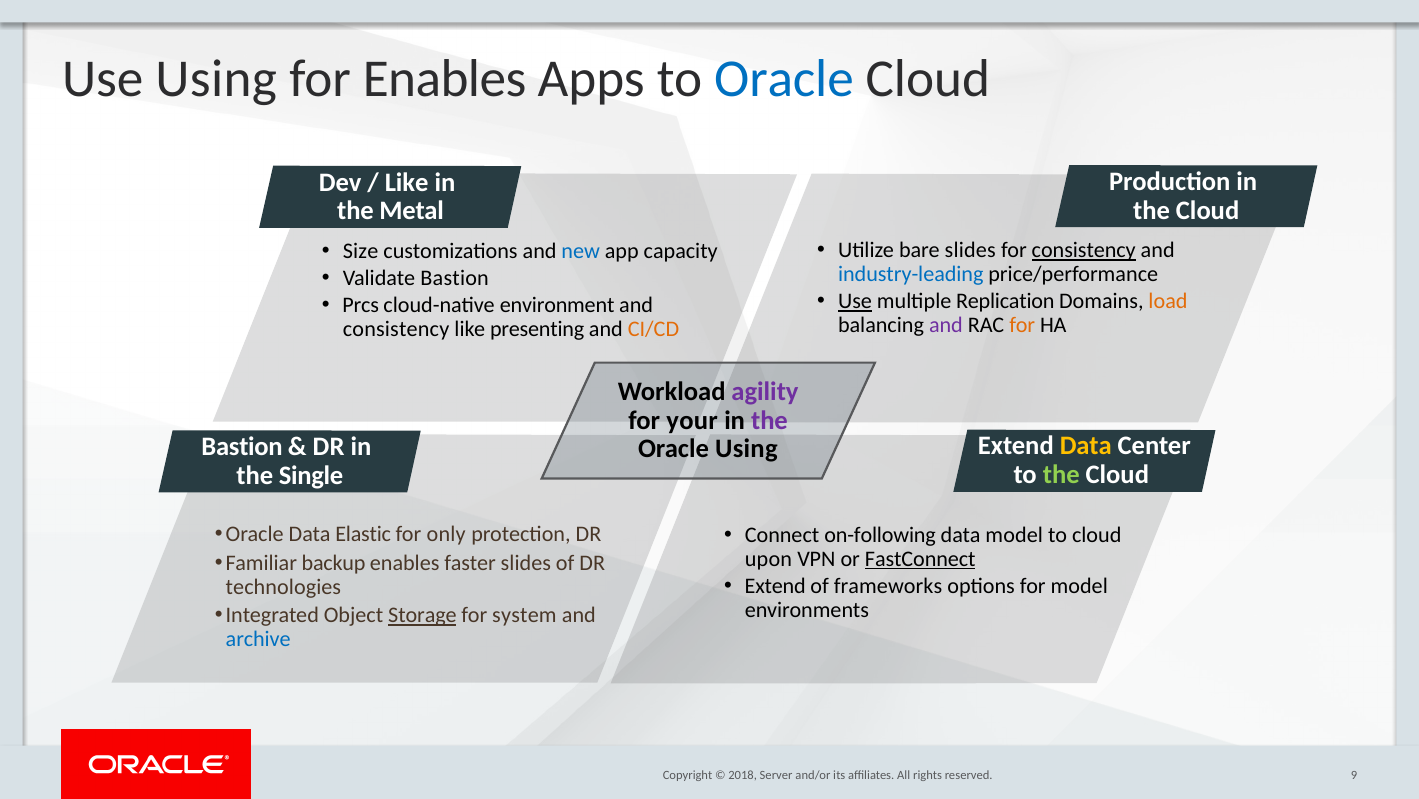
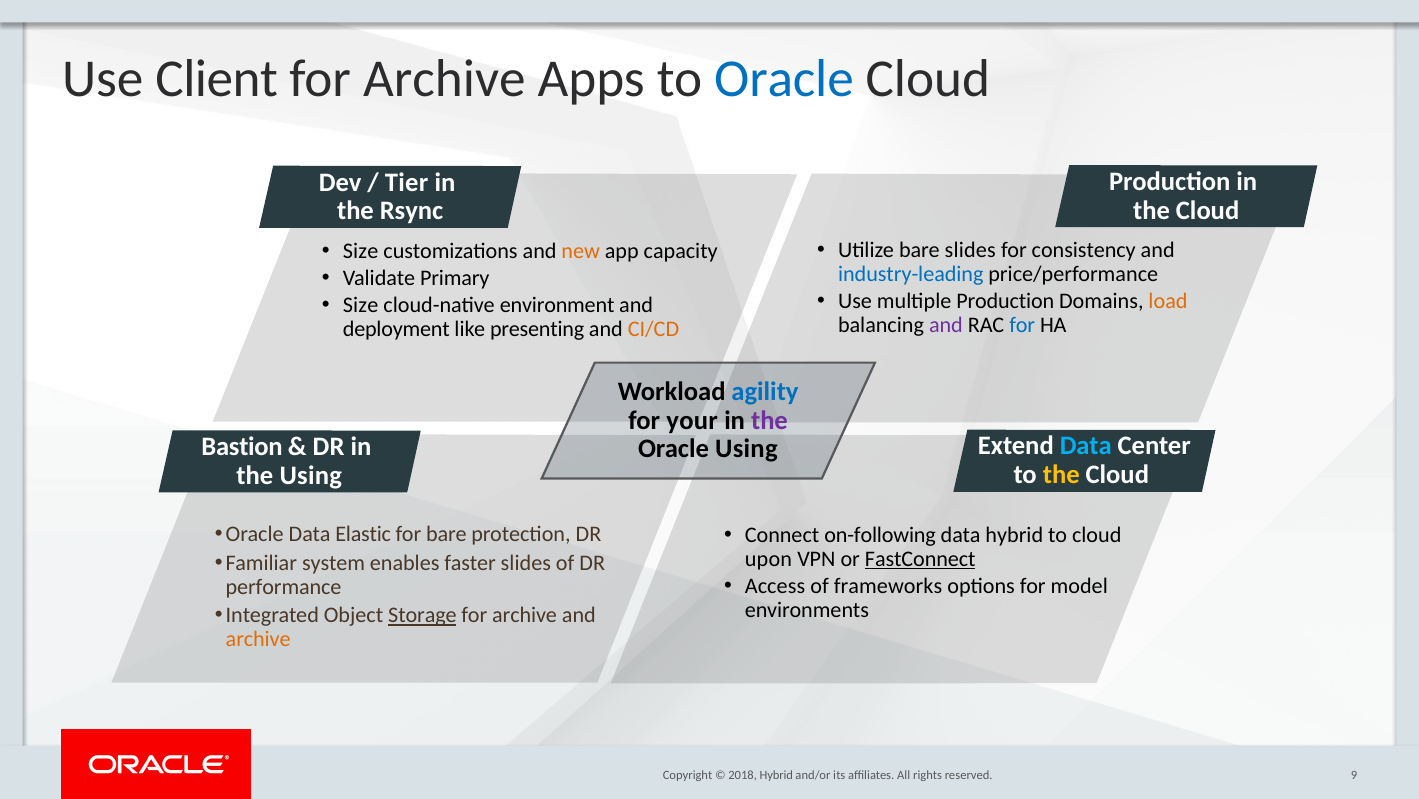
Use Using: Using -> Client (217, 78)
Enables: Enables -> Archive (444, 78)
Like: Like -> Tier (407, 182)
Metal: Metal -> Rsync (412, 211)
consistency underline: present -> none (1084, 250)
new colour: blue -> orange (581, 251)
Validate Bastion: Bastion -> Primary (455, 278)
Use underline: present -> none (855, 301)
multiple Replication: Replication -> Production (1005, 301)
Prcs: Prcs -> Size (361, 305)
for colour: orange -> blue (1022, 325)
consistency: consistency -> deployment (396, 329)
agility colour: purple -> blue (765, 391)
Data colour: yellow -> light blue (1086, 446)
the colour: light green -> yellow (1061, 475)
the Single: Single -> Using (311, 475)
for only: only -> bare (446, 534)
data model: model -> hybrid (1014, 535)
backup: backup -> system (334, 563)
Extend: Extend -> Access (775, 586)
technologies: technologies -> performance (284, 587)
system: system -> archive (525, 615)
archive colour: blue -> orange (258, 639)
Server: Server -> Hybrid (776, 775)
